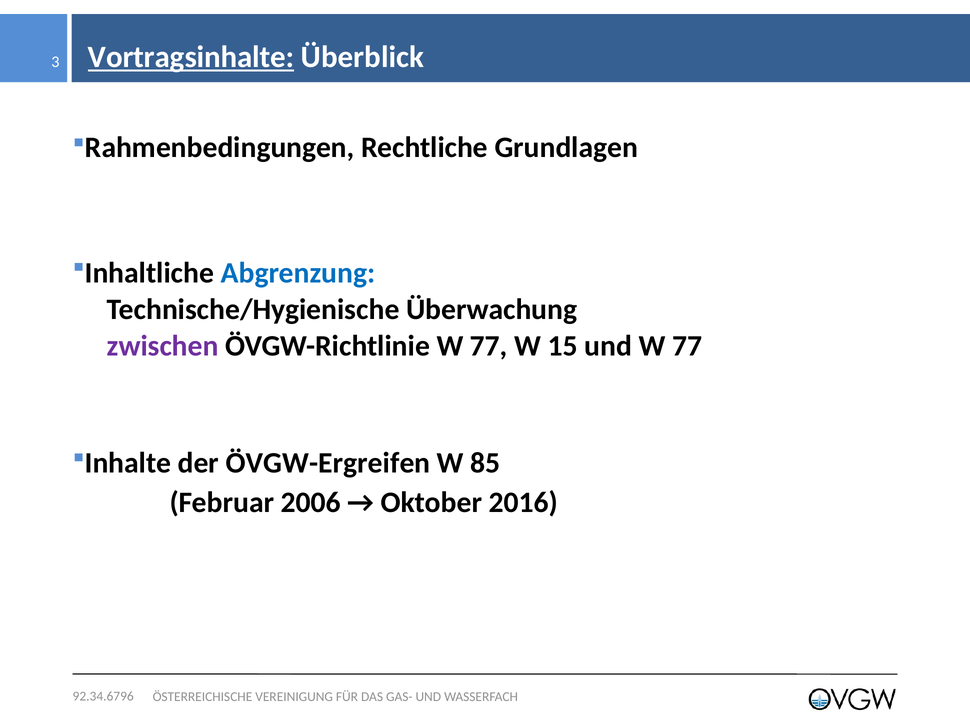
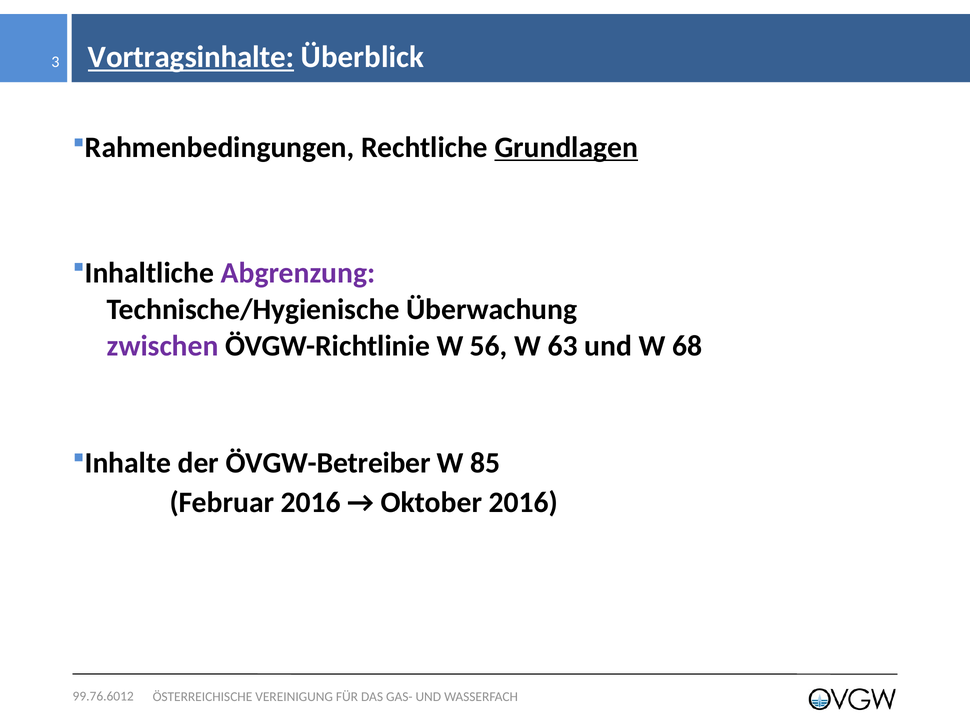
Grundlagen underline: none -> present (566, 148)
Abgrenzung colour: blue -> purple (298, 273)
ÖVGW-Richtlinie W 77: 77 -> 56 (489, 346)
15: 15 -> 63 (563, 346)
und W 77: 77 -> 68 (687, 346)
ÖVGW-Ergreifen: ÖVGW-Ergreifen -> ÖVGW-Betreiber (328, 464)
Februar 2006: 2006 -> 2016 (311, 503)
92.34.6796: 92.34.6796 -> 99.76.6012 (103, 697)
